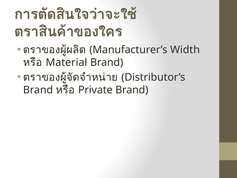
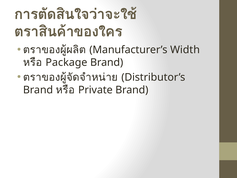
Material: Material -> Package (67, 62)
